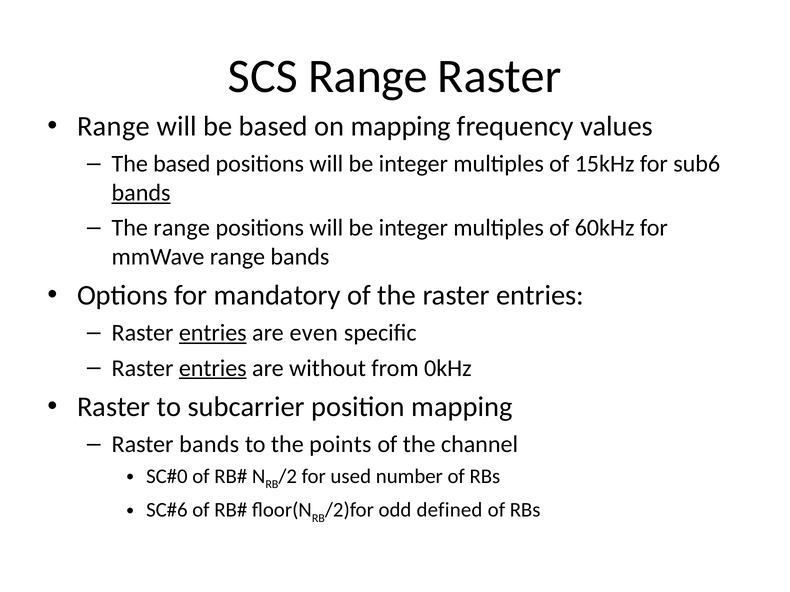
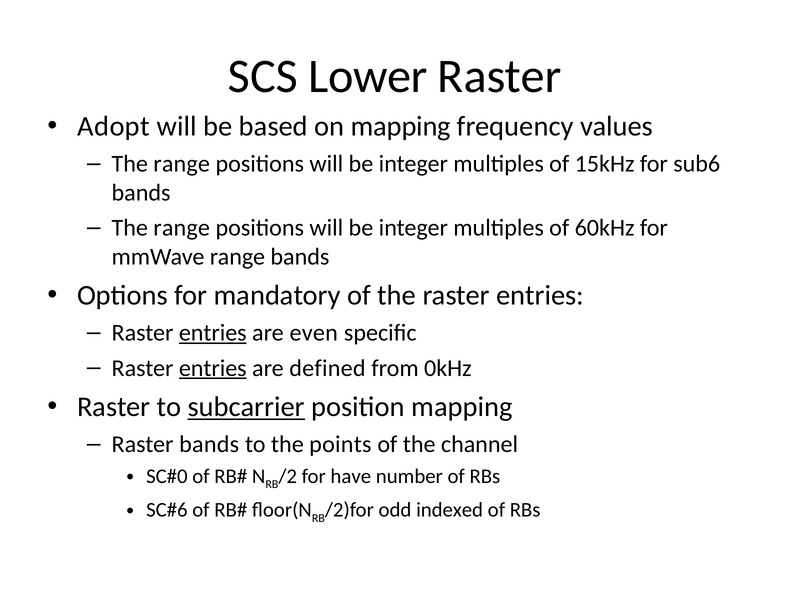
SCS Range: Range -> Lower (368, 76)
Range: Range -> Adopt (114, 126)
based: based -> range (182, 164)
bands underline: present -> none (141, 193)
without: without -> defined (327, 368)
subcarrier underline: none -> present (246, 407)
used: used -> have (351, 477)
defined: defined -> indexed (450, 510)
